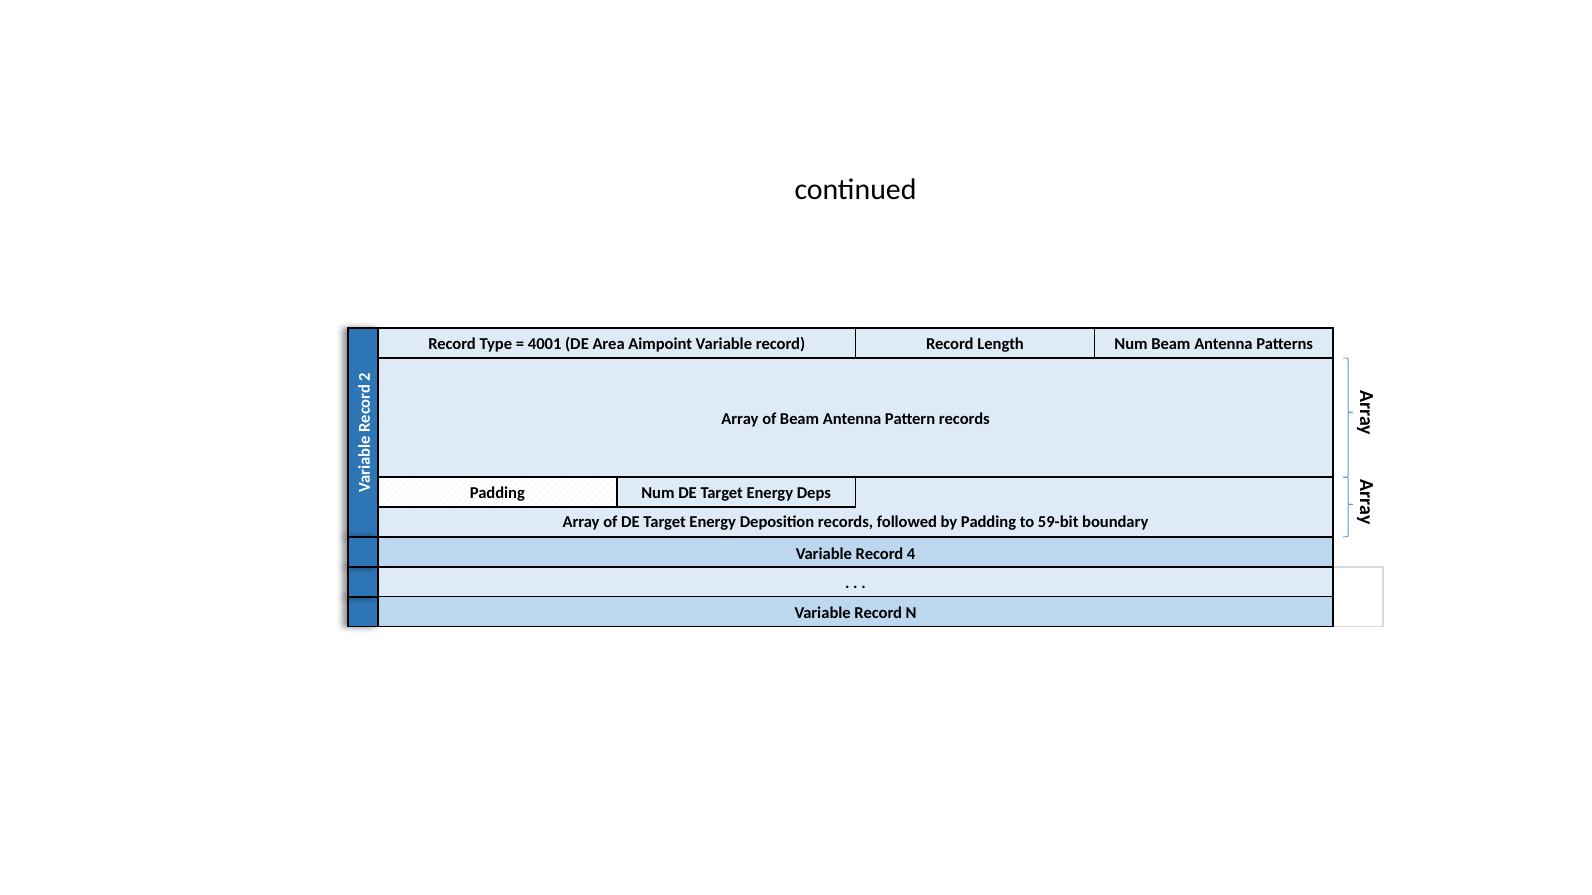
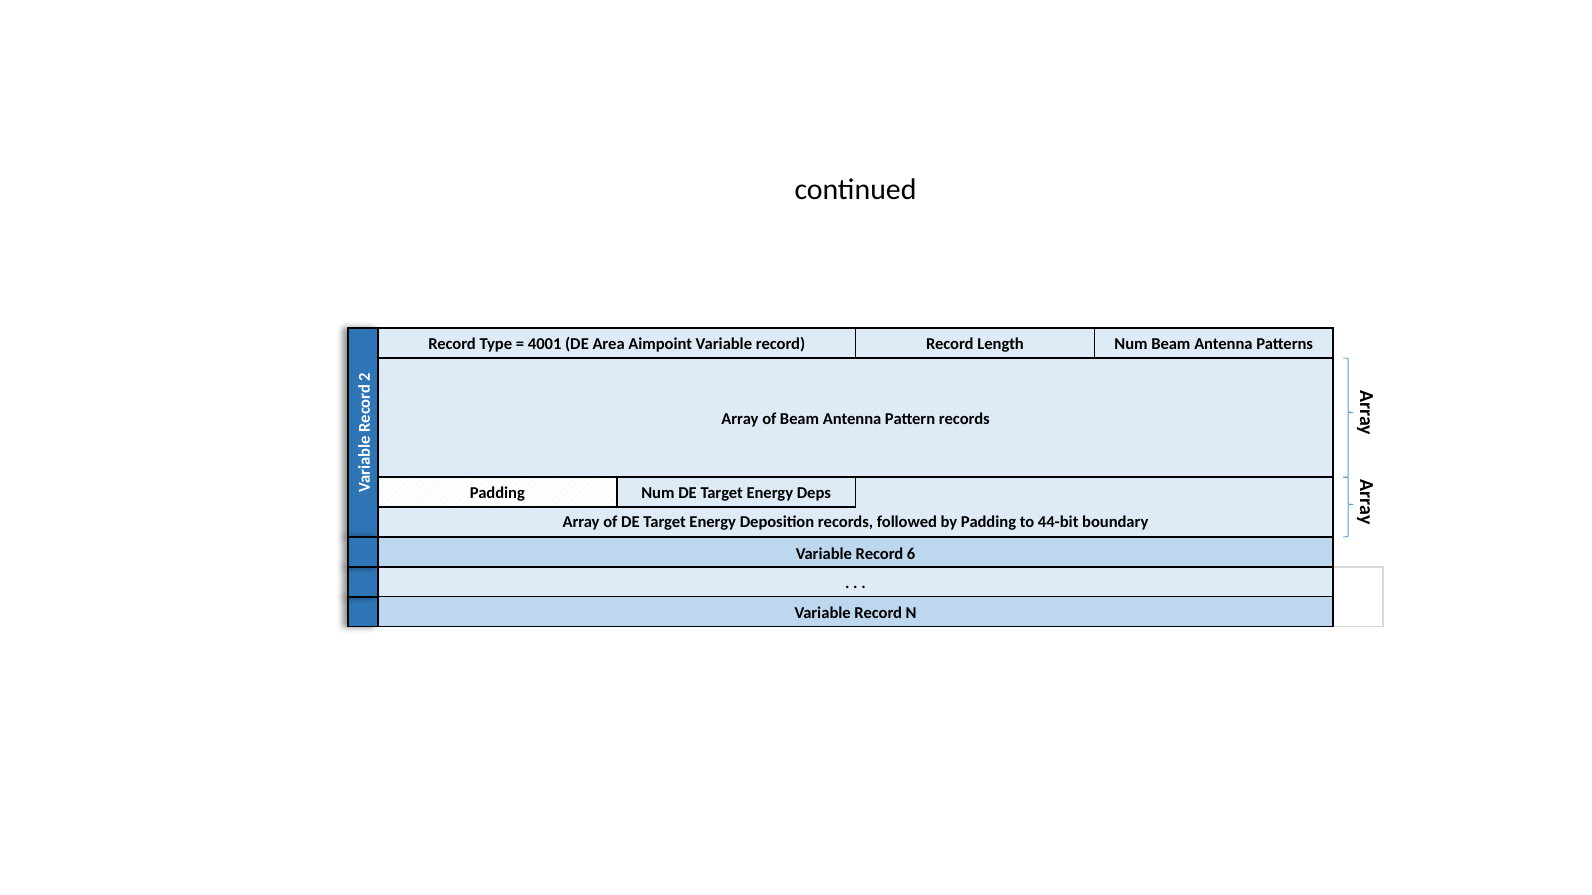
59-bit: 59-bit -> 44-bit (1058, 523)
4: 4 -> 6 (911, 554)
